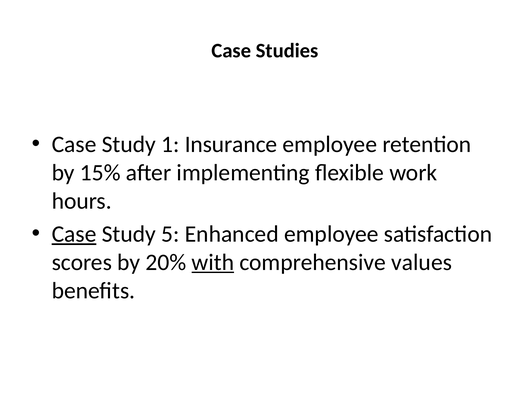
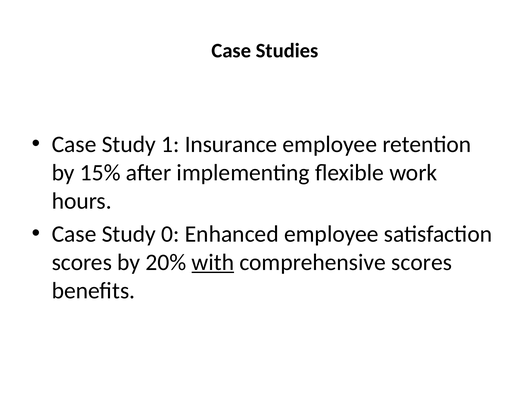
Case underline: present -> none (74, 234)
5: 5 -> 0 (170, 234)
comprehensive values: values -> scores (422, 262)
